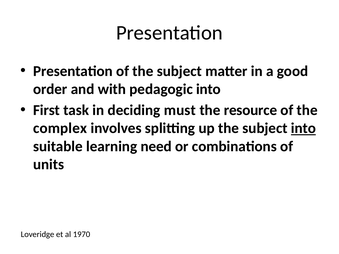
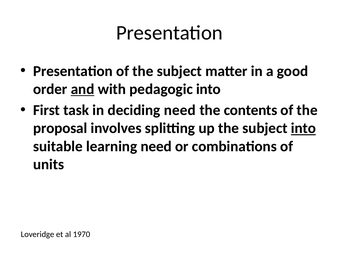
and underline: none -> present (83, 89)
deciding must: must -> need (180, 110)
resource: resource -> contents (251, 110)
complex: complex -> proposal (60, 128)
